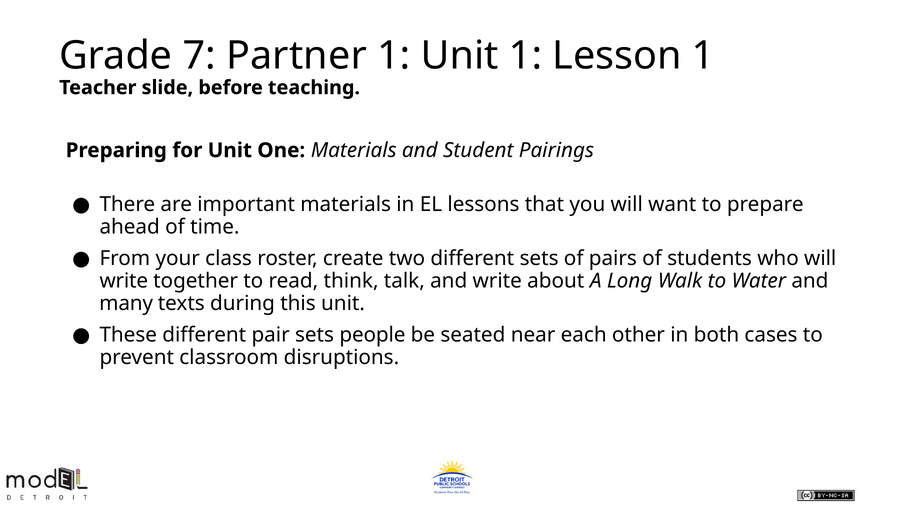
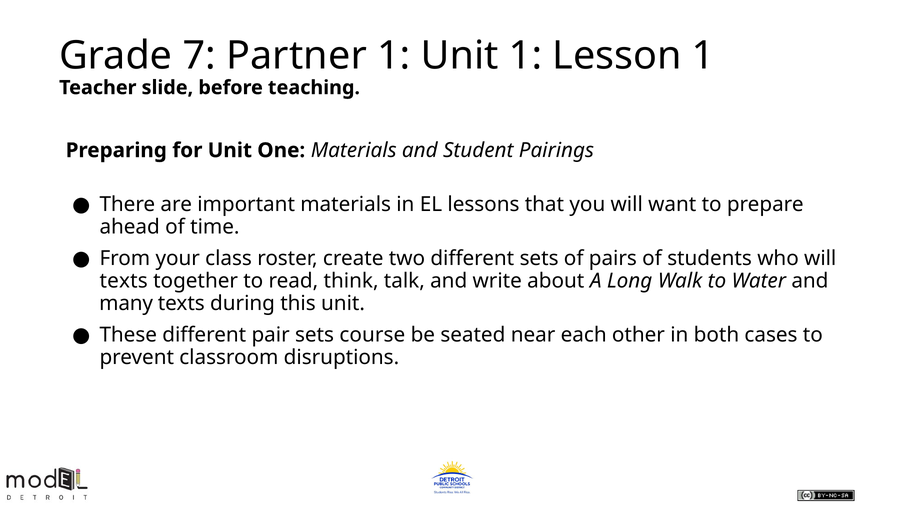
write: write -> texts (124, 281)
people: people -> course (372, 335)
